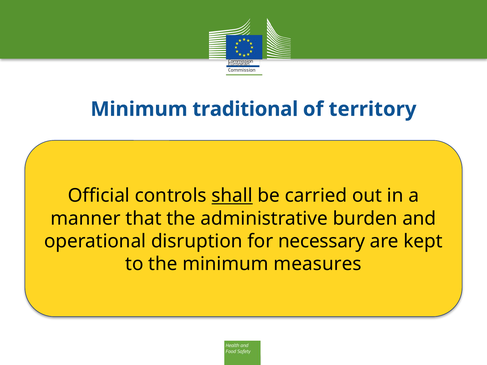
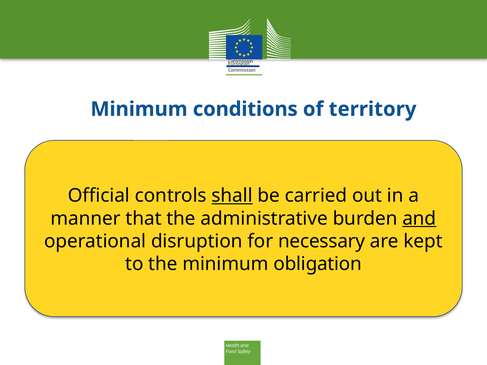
traditional: traditional -> conditions (245, 109)
and underline: none -> present (419, 219)
measures: measures -> obligation (318, 264)
